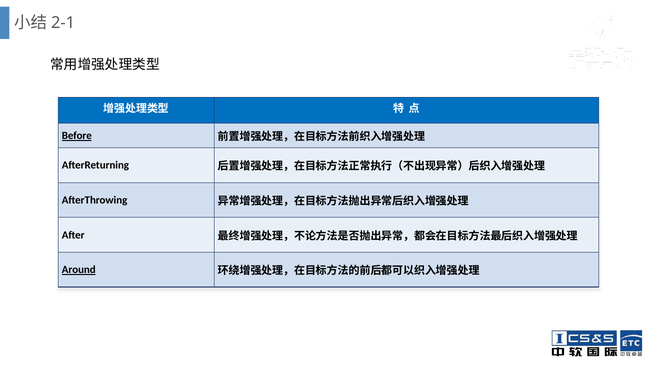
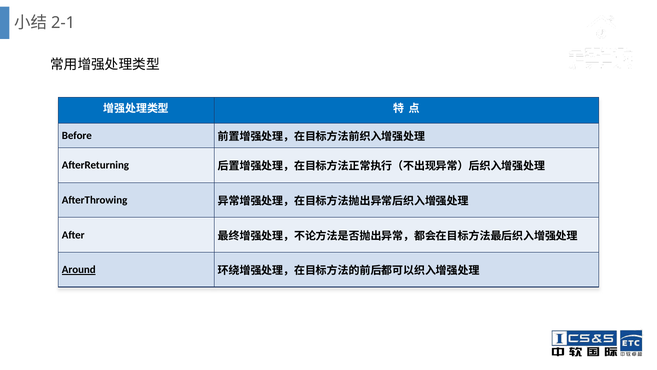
Before underline: present -> none (77, 136)
